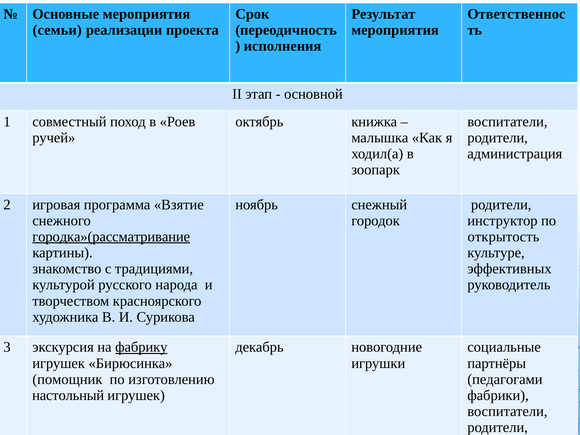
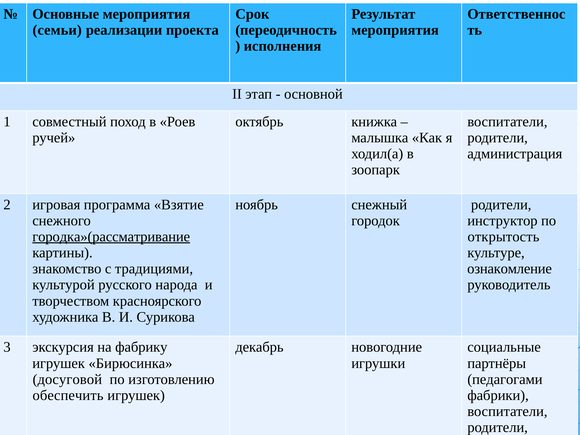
эффективных: эффективных -> ознакомление (510, 269)
фабрику underline: present -> none (141, 347)
помощник: помощник -> досуговой (67, 379)
настольный: настольный -> обеспечить (68, 395)
